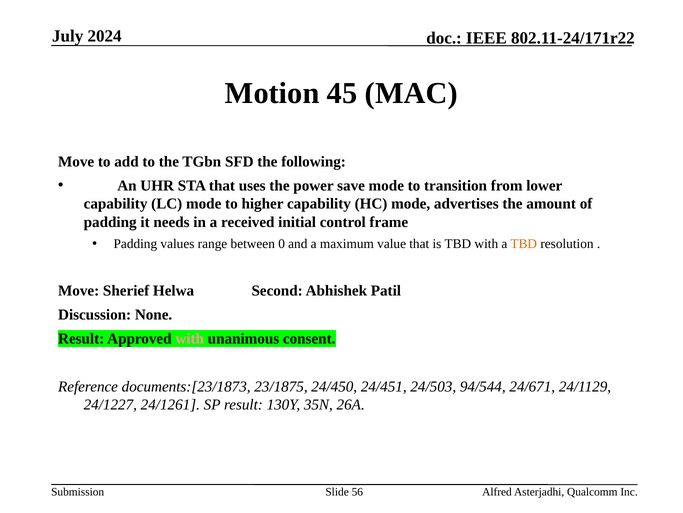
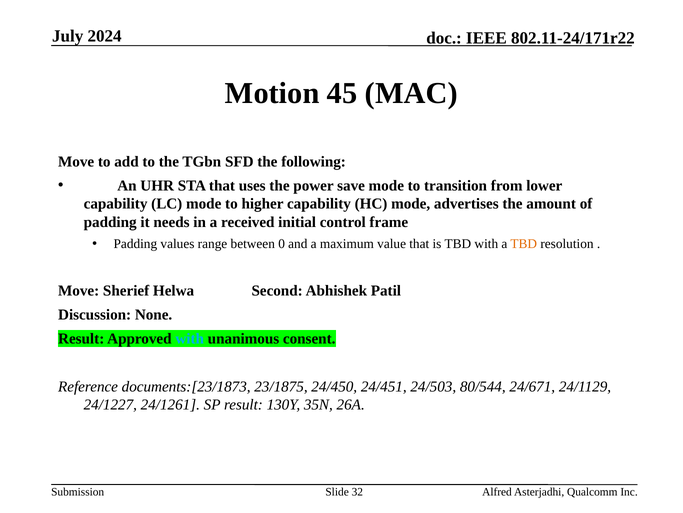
with colour: pink -> light blue (190, 338)
94/544: 94/544 -> 80/544 (483, 386)
56: 56 -> 32 (357, 491)
